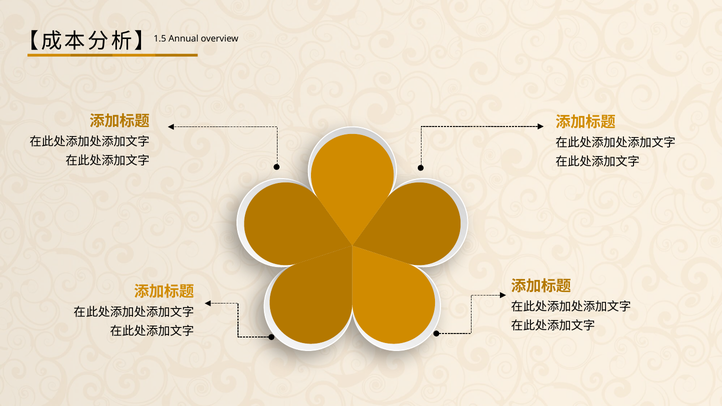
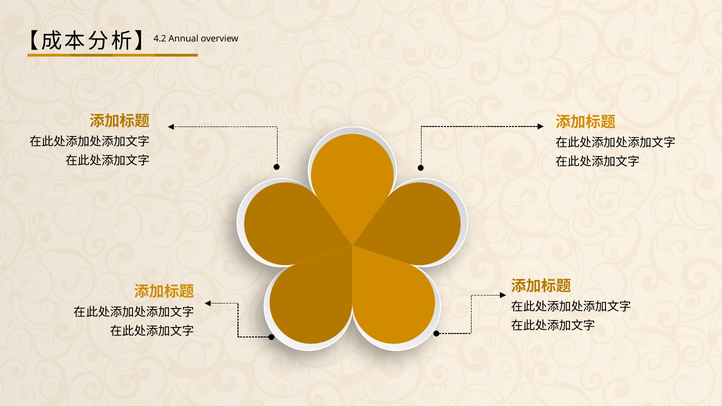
1.5: 1.5 -> 4.2 (160, 39)
